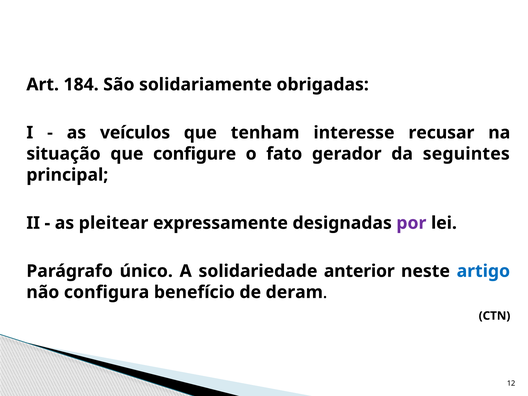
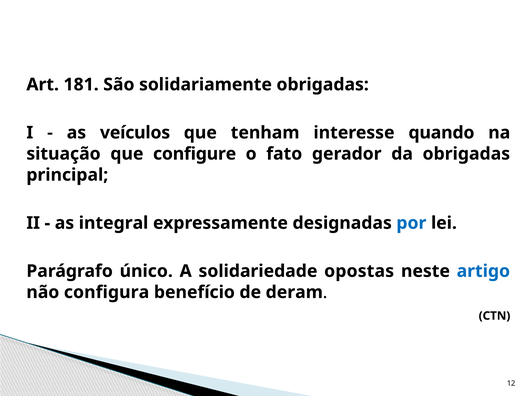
184: 184 -> 181 (81, 85)
recusar: recusar -> quando (441, 133)
da seguintes: seguintes -> obrigadas (466, 154)
pleitear: pleitear -> integral (114, 223)
por colour: purple -> blue (411, 223)
anterior: anterior -> opostas (359, 271)
